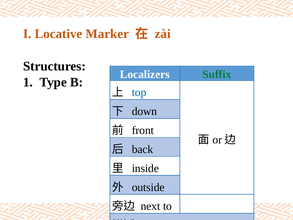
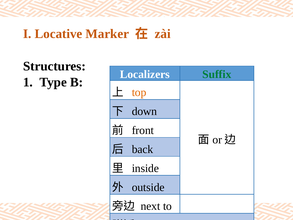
top colour: blue -> orange (139, 92)
